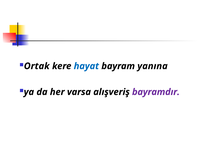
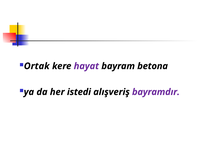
hayat colour: blue -> purple (86, 66)
yanına: yanına -> betona (153, 66)
varsa: varsa -> istedi (79, 92)
